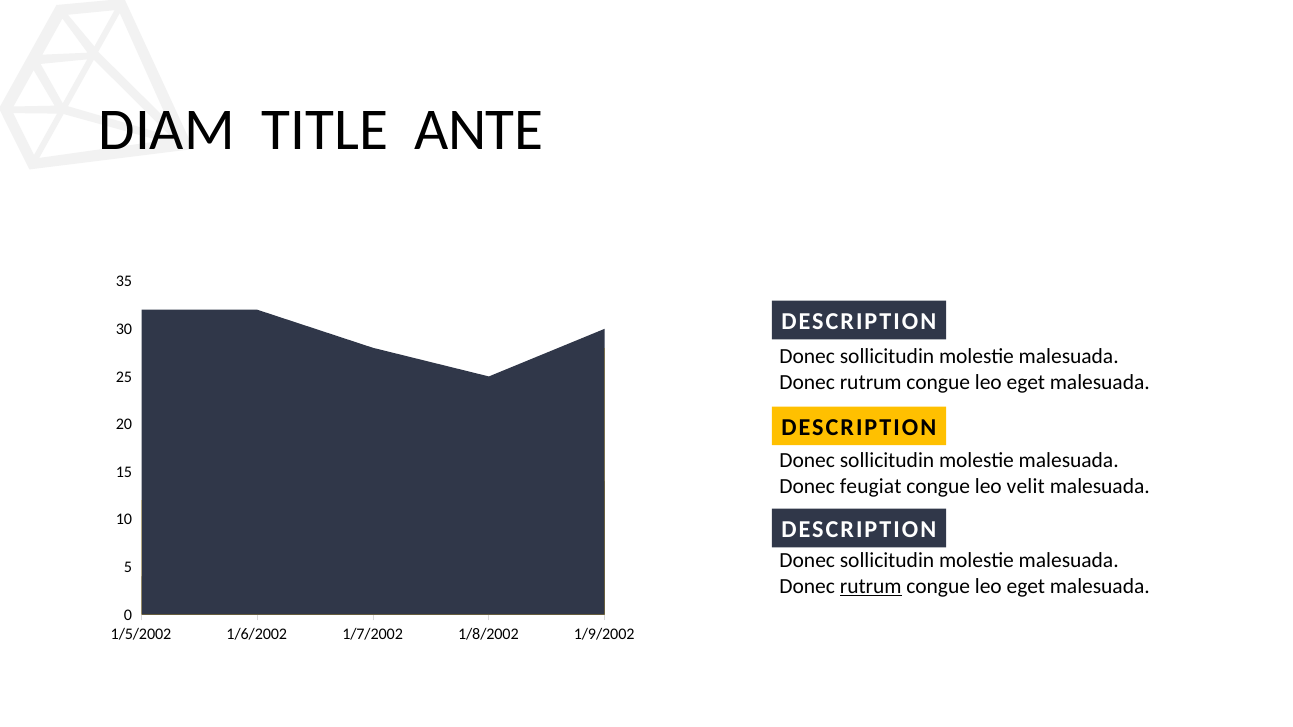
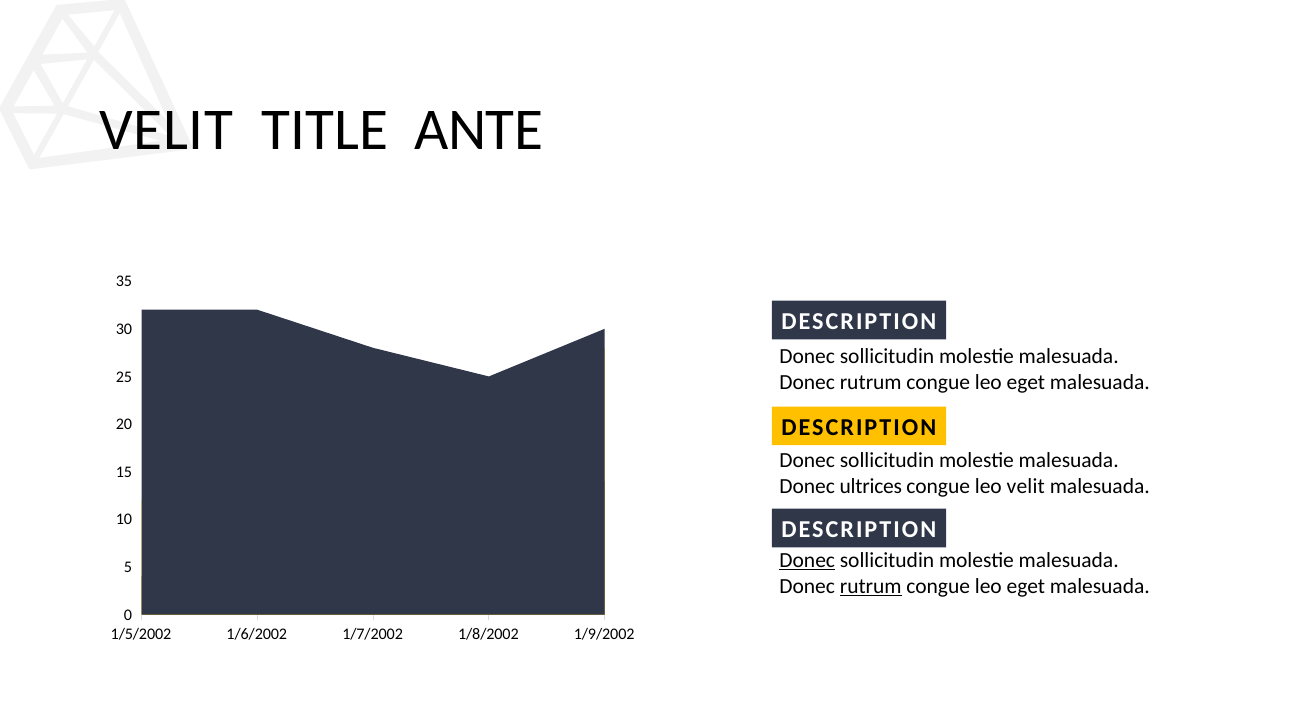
DIAM: DIAM -> VELIT (166, 130)
feugiat: feugiat -> ultrices (871, 487)
Donec underline: none -> present (807, 560)
